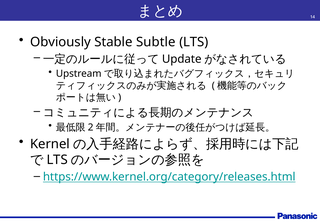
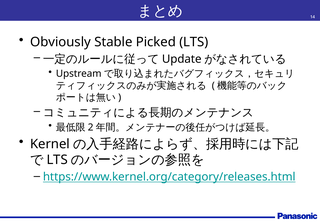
Subtle: Subtle -> Picked (156, 42)
